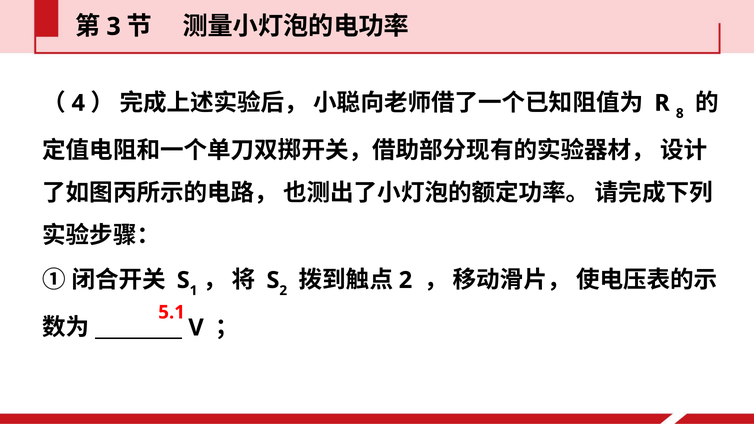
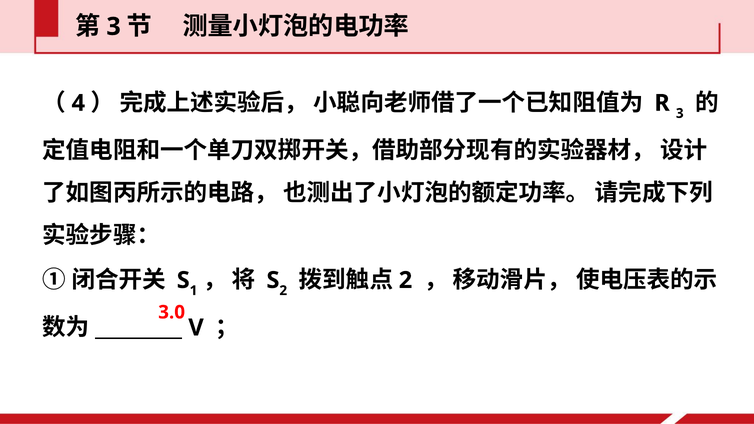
R 8: 8 -> 3 (680, 113)
5.1: 5.1 -> 3.0 (172, 312)
